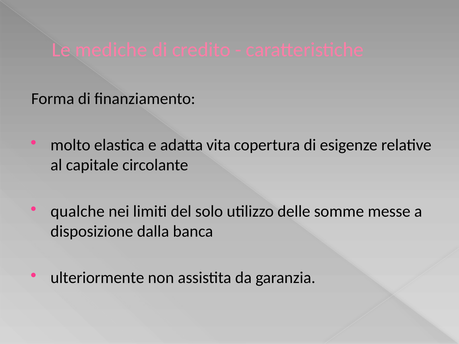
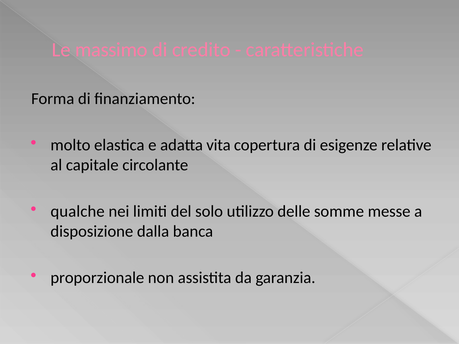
mediche: mediche -> massimo (111, 50)
ulteriormente: ulteriormente -> proporzionale (97, 278)
